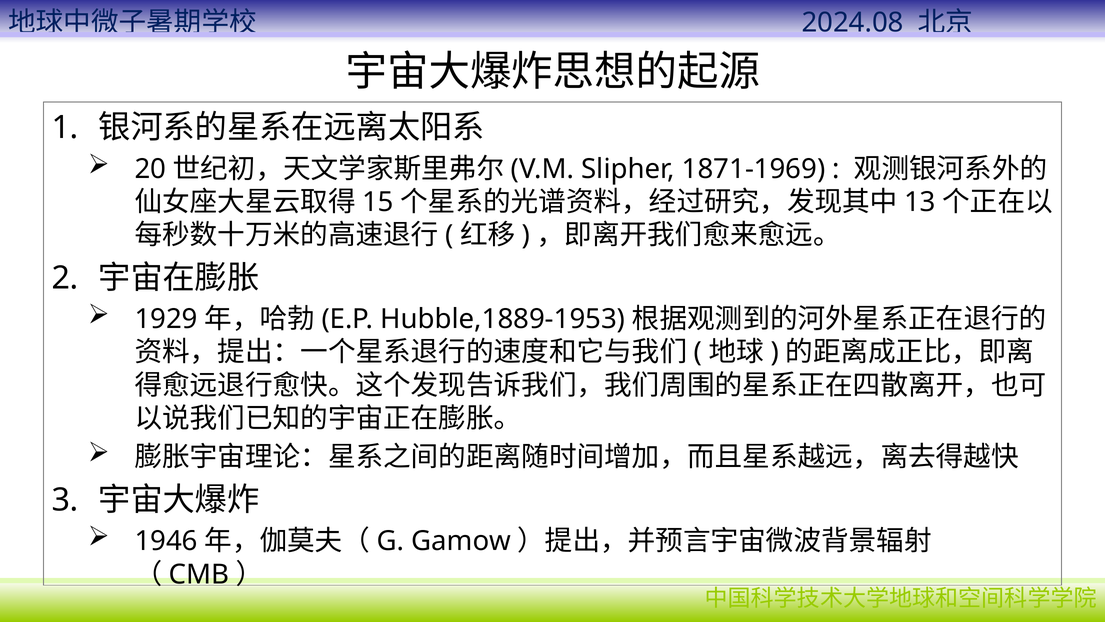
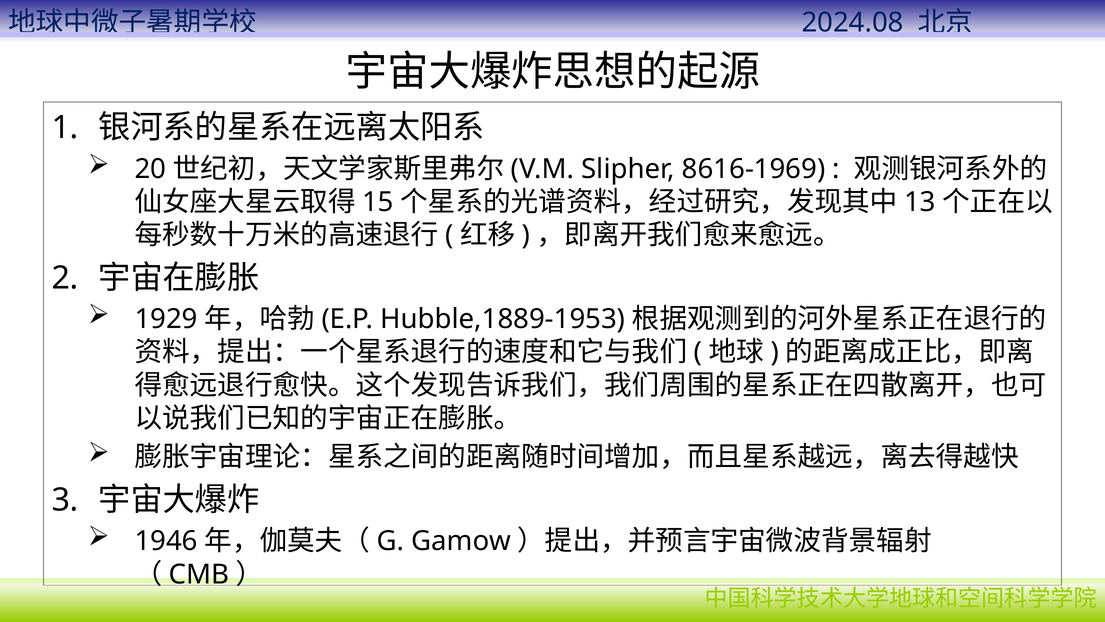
1871-1969: 1871-1969 -> 8616-1969 (754, 169)
